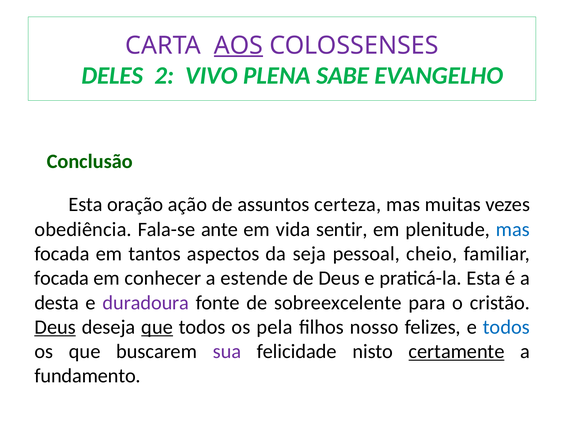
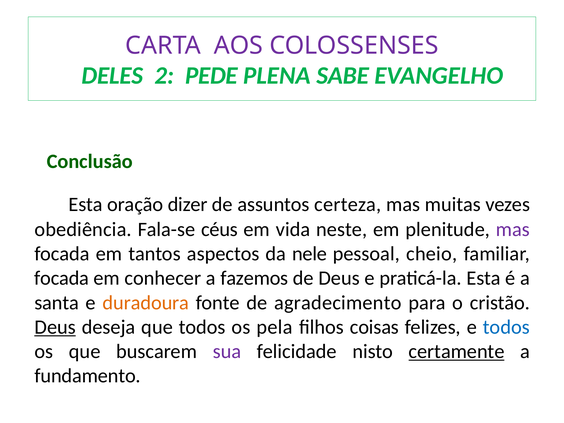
AOS underline: present -> none (238, 45)
VIVO: VIVO -> PEDE (211, 76)
ação: ação -> dizer (188, 205)
ante: ante -> céus (219, 229)
sentir: sentir -> neste (342, 229)
mas colour: blue -> purple (513, 229)
seja: seja -> nele (310, 254)
estende: estende -> fazemos (254, 278)
desta: desta -> santa (57, 303)
duradoura colour: purple -> orange (146, 303)
sobreexcelente: sobreexcelente -> agradecimento (338, 303)
que underline: present -> none (157, 327)
nosso: nosso -> coisas (374, 327)
